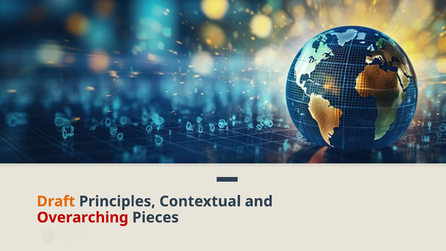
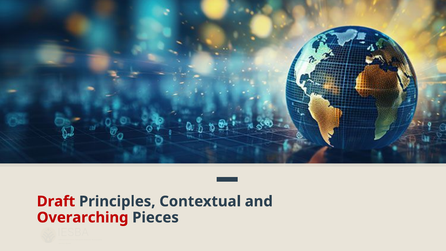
Draft colour: orange -> red (56, 201)
